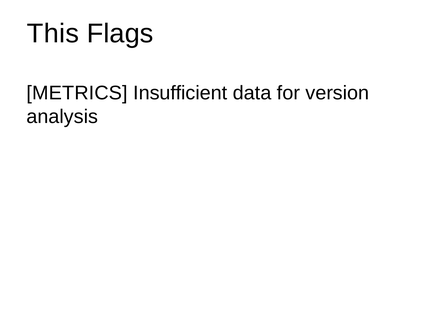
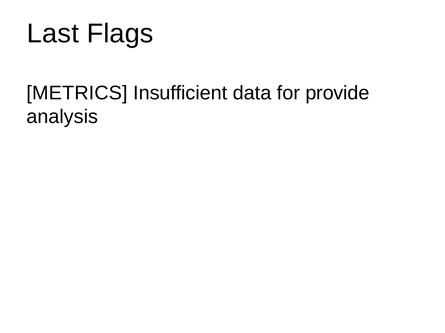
This: This -> Last (53, 34)
version: version -> provide (337, 93)
